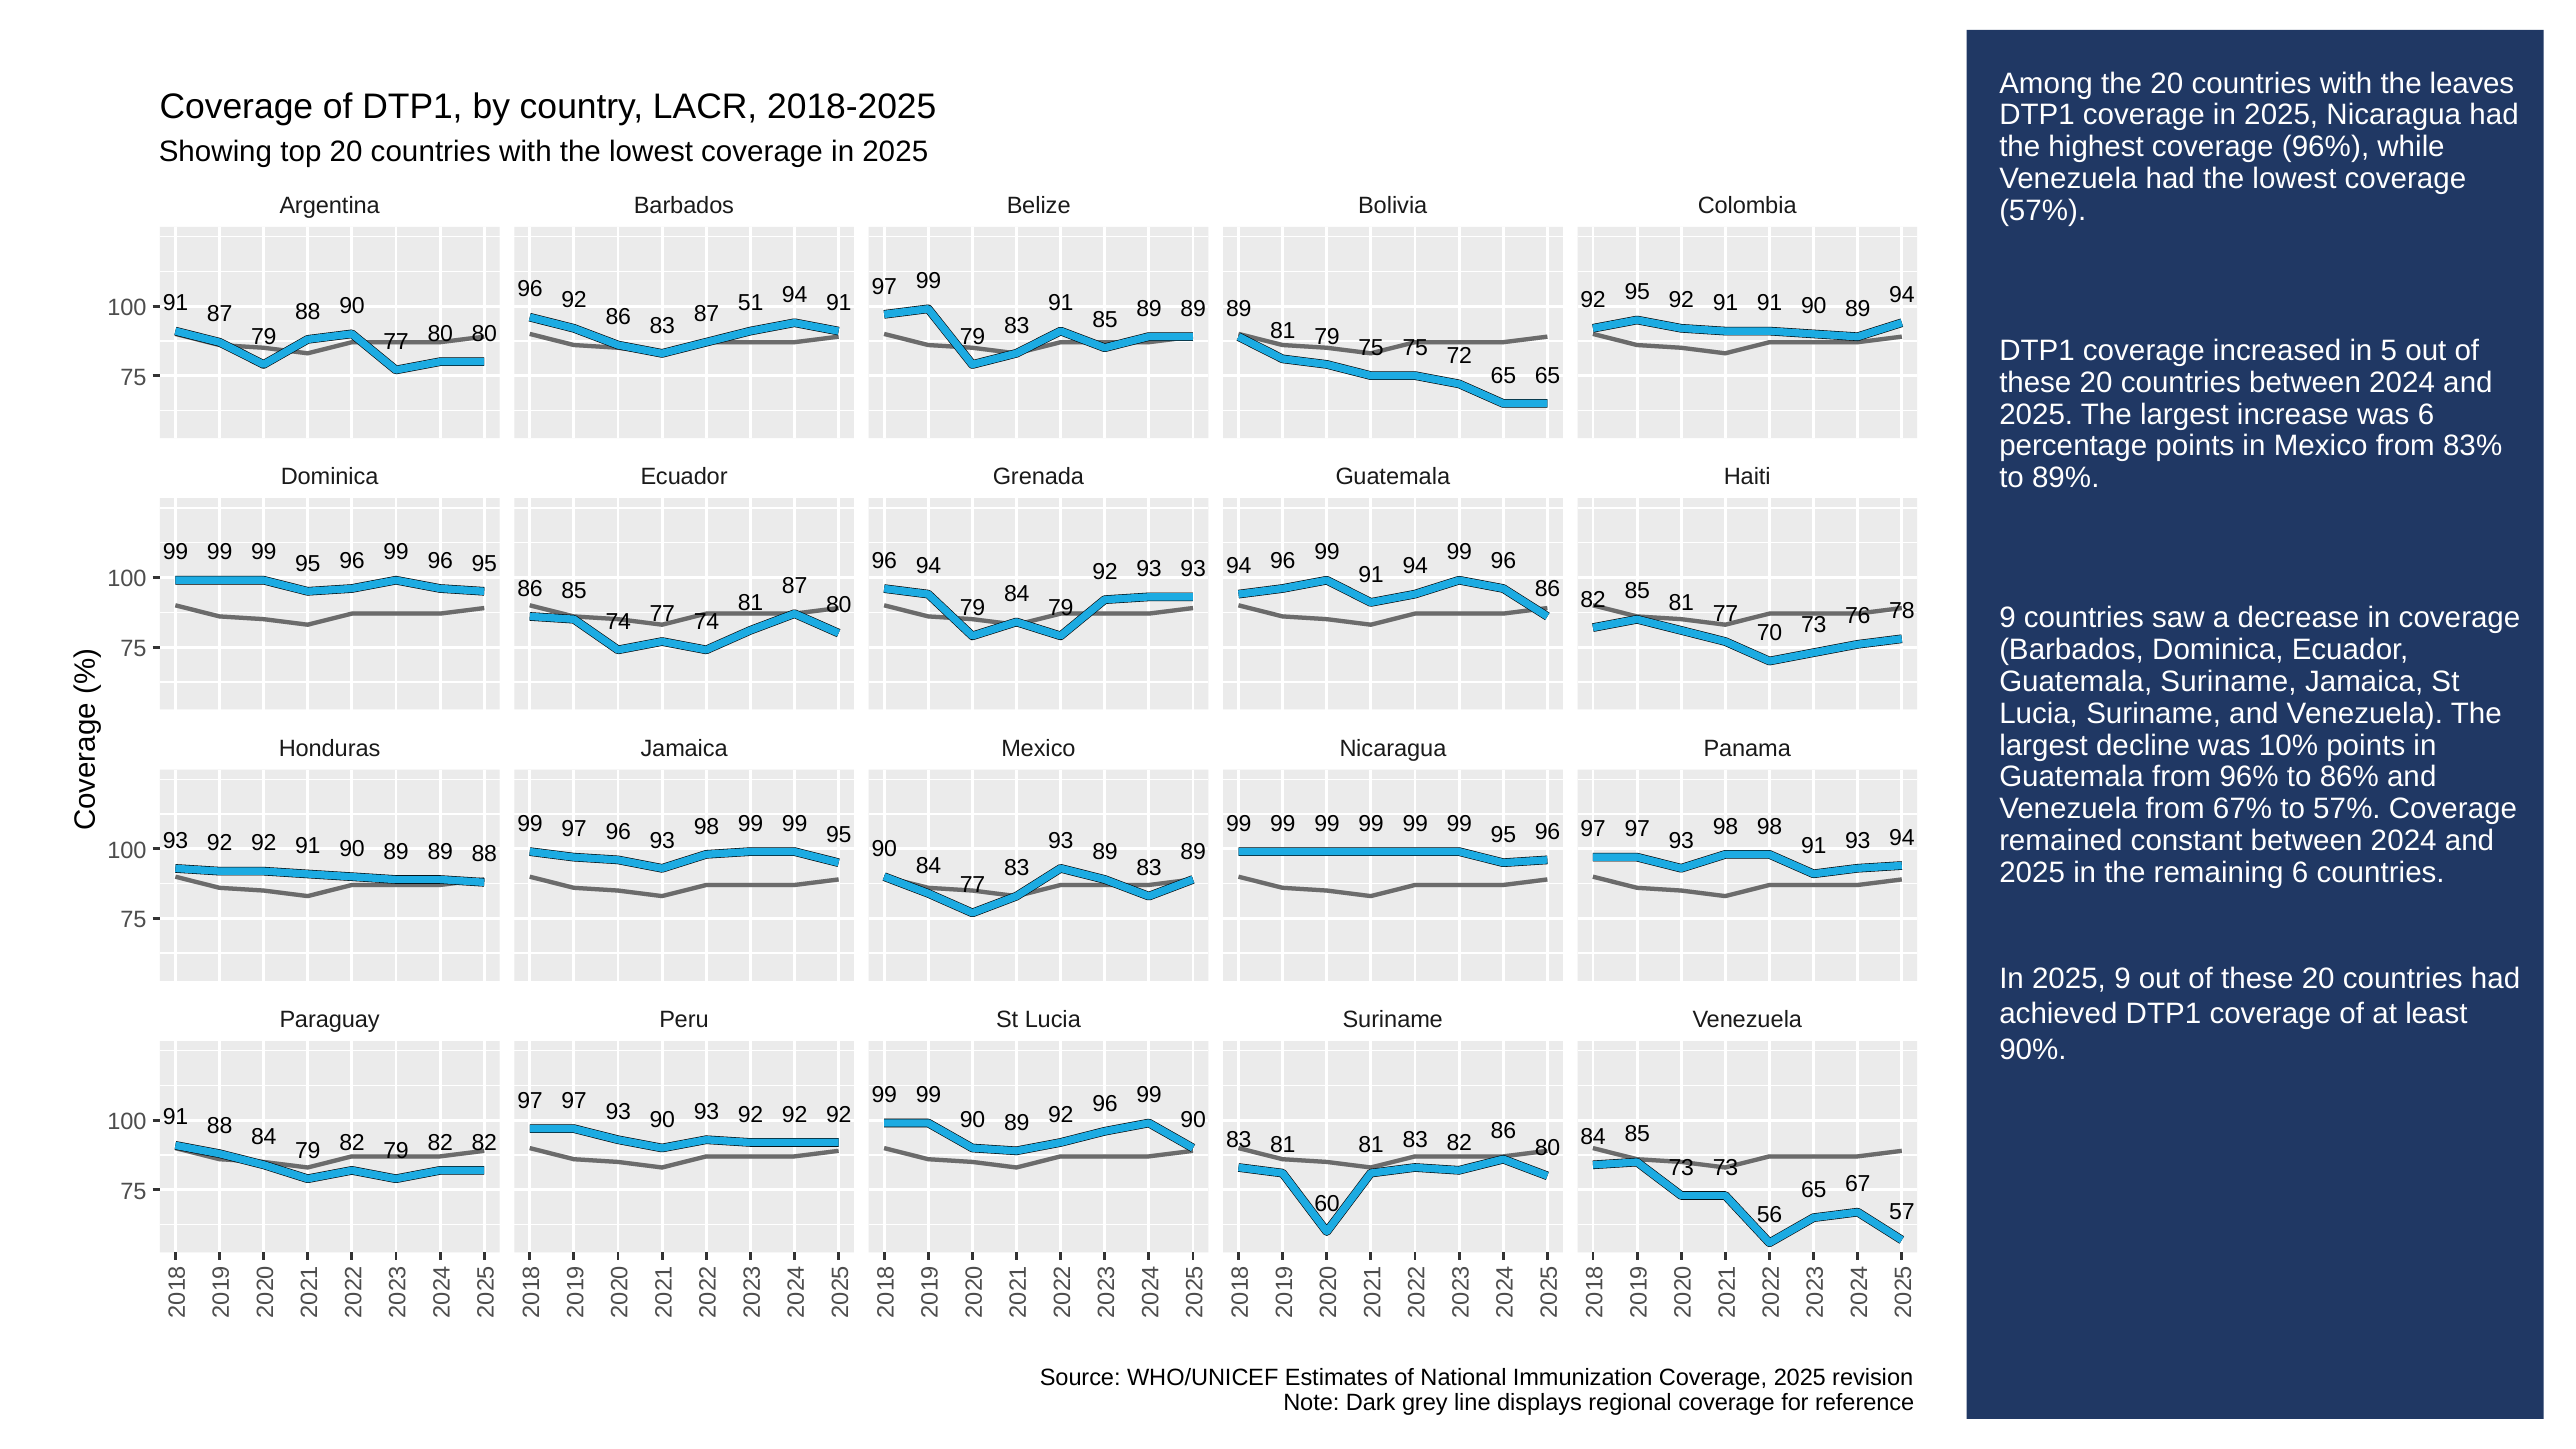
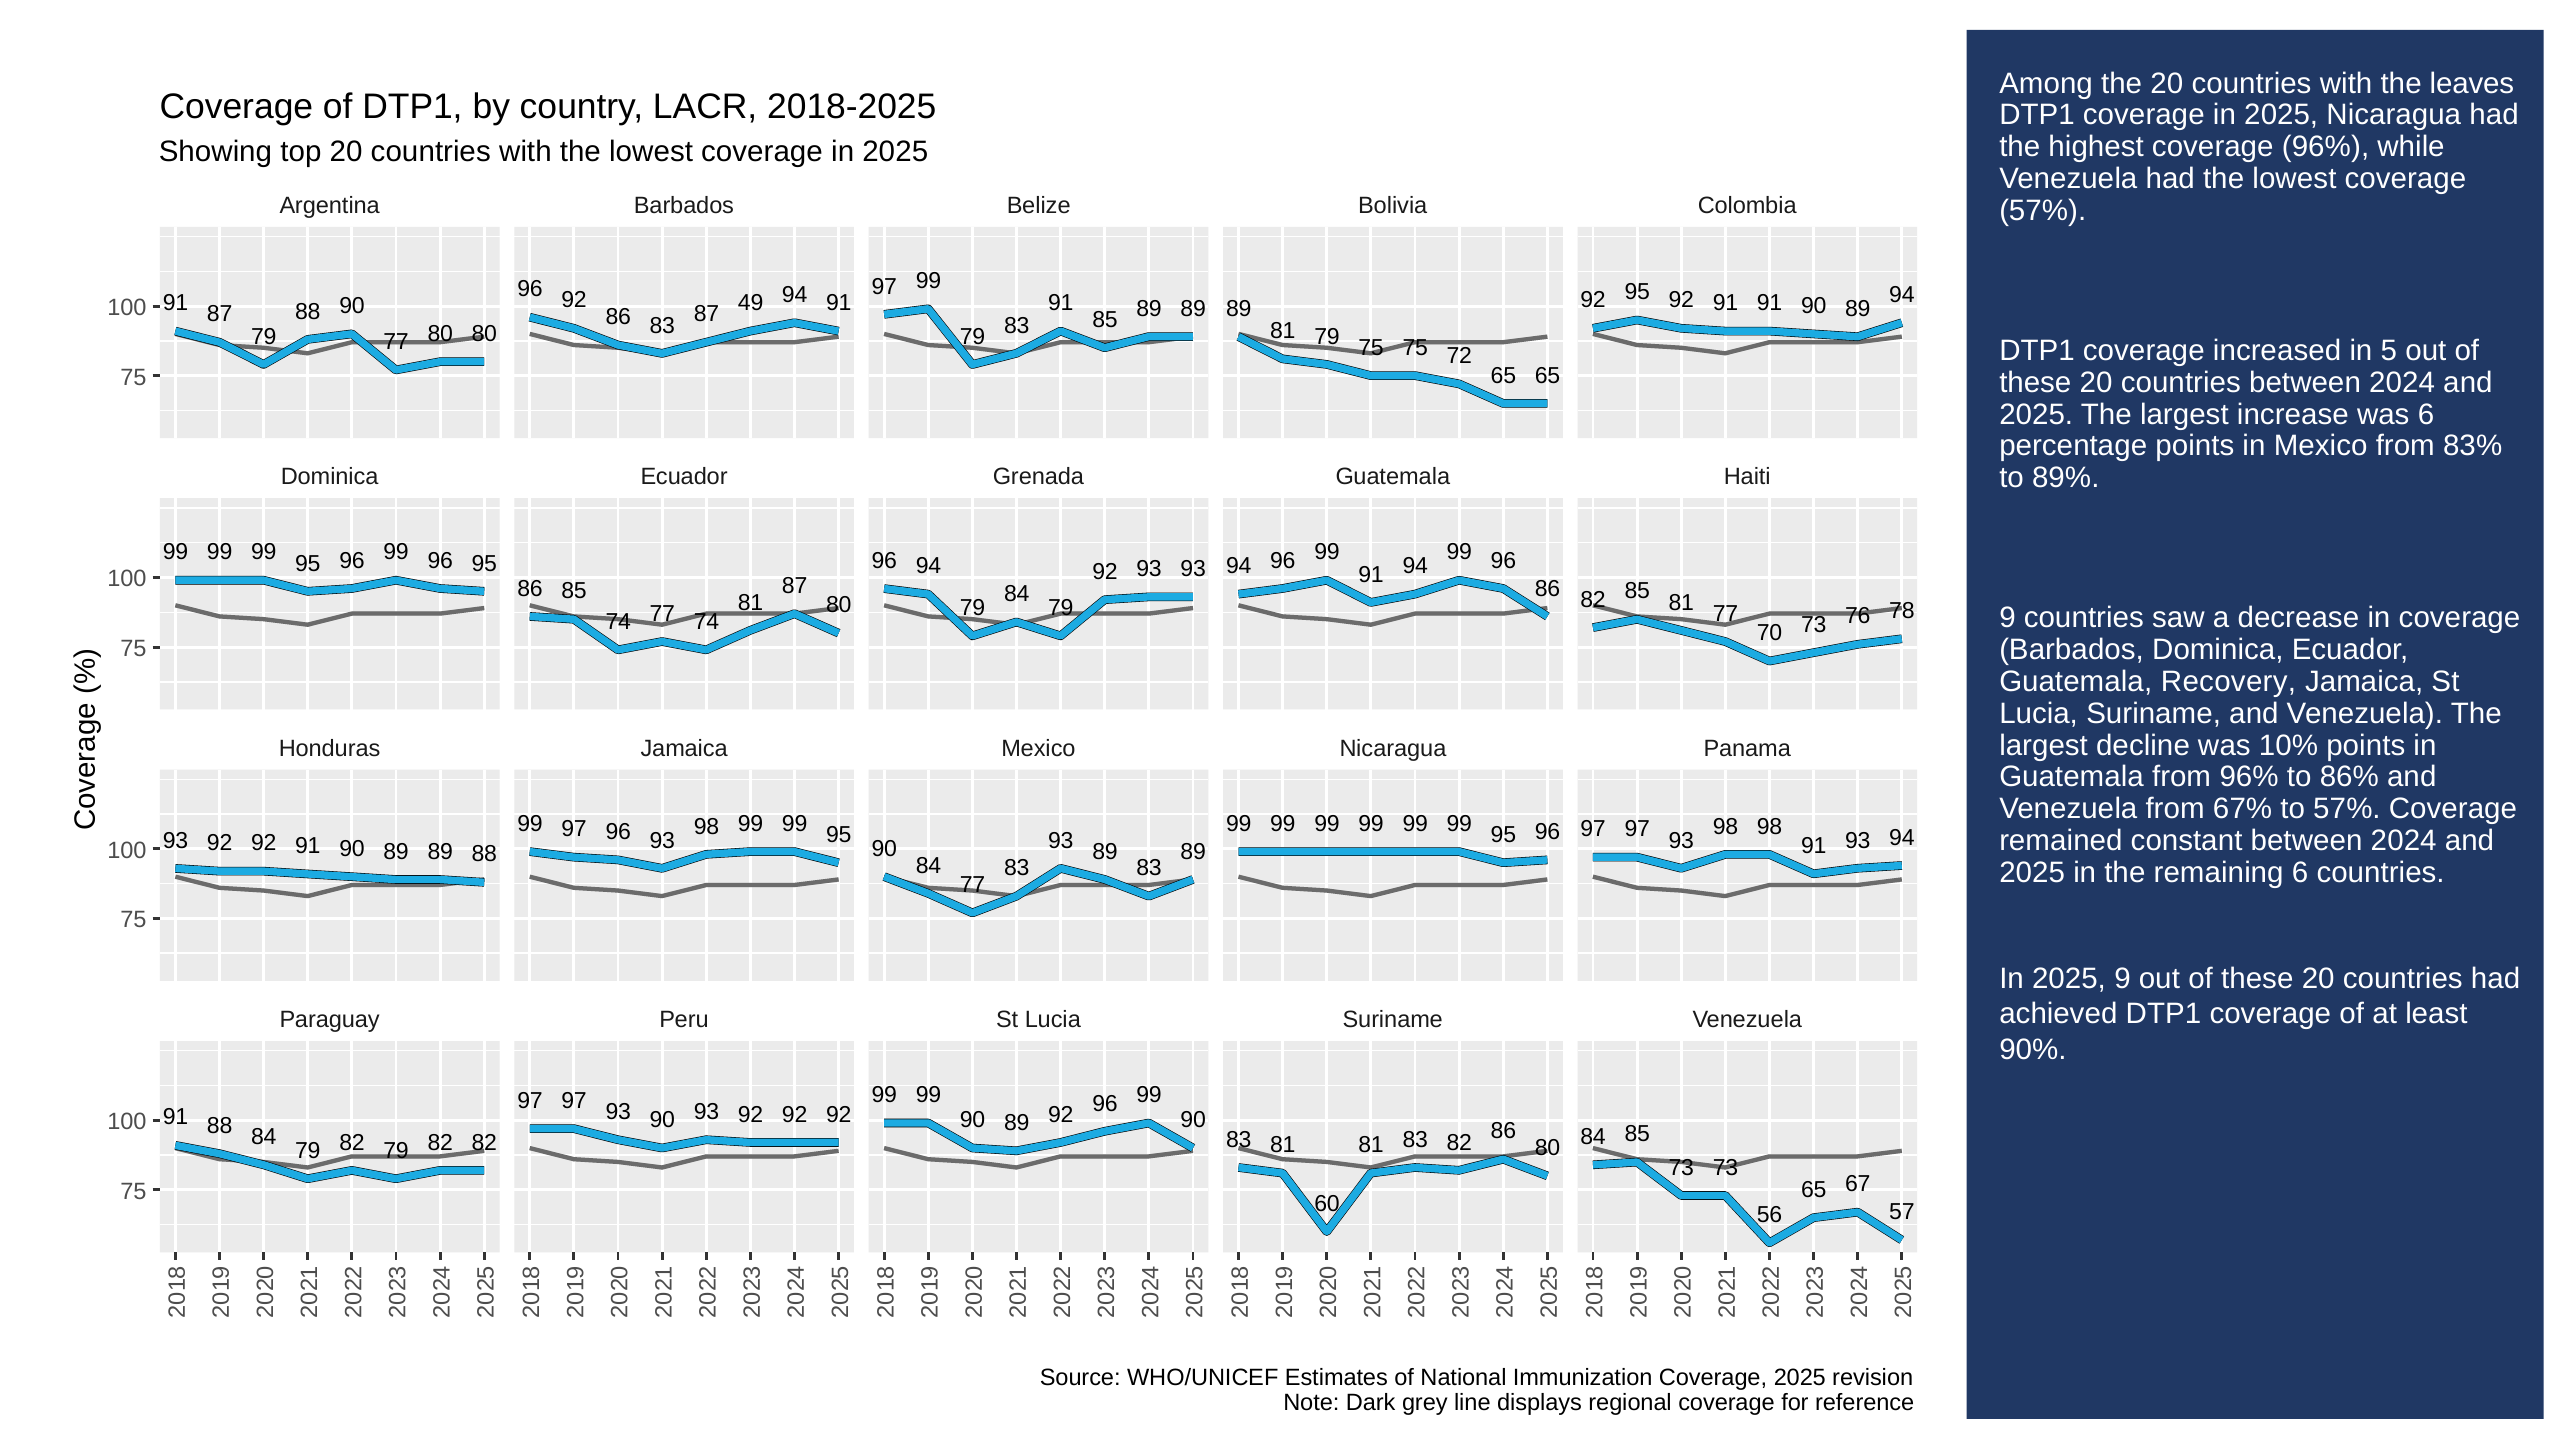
51: 51 -> 49 (751, 303)
Guatemala Suriname: Suriname -> Recovery (2228, 682)
